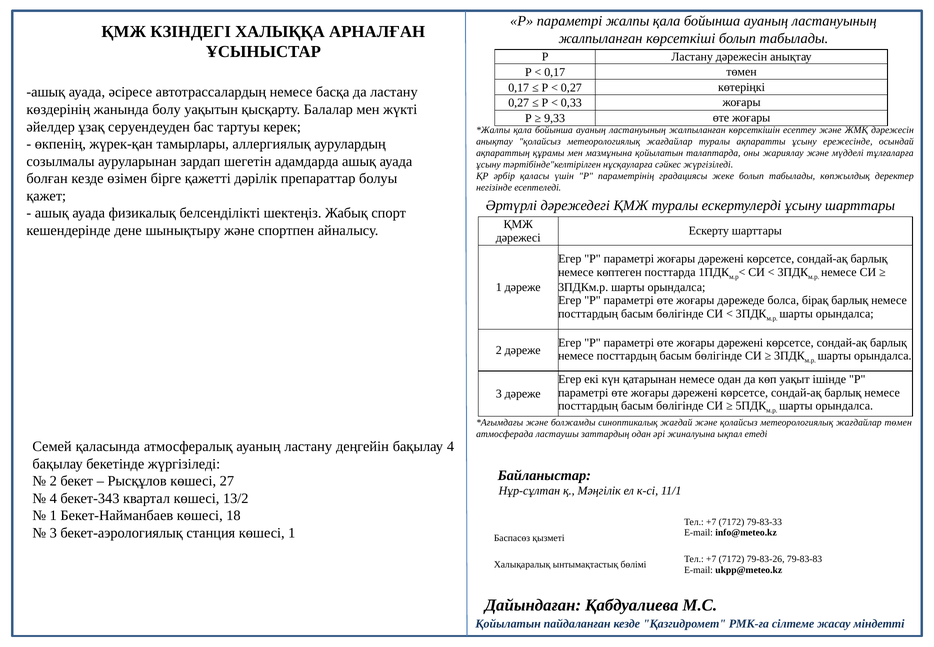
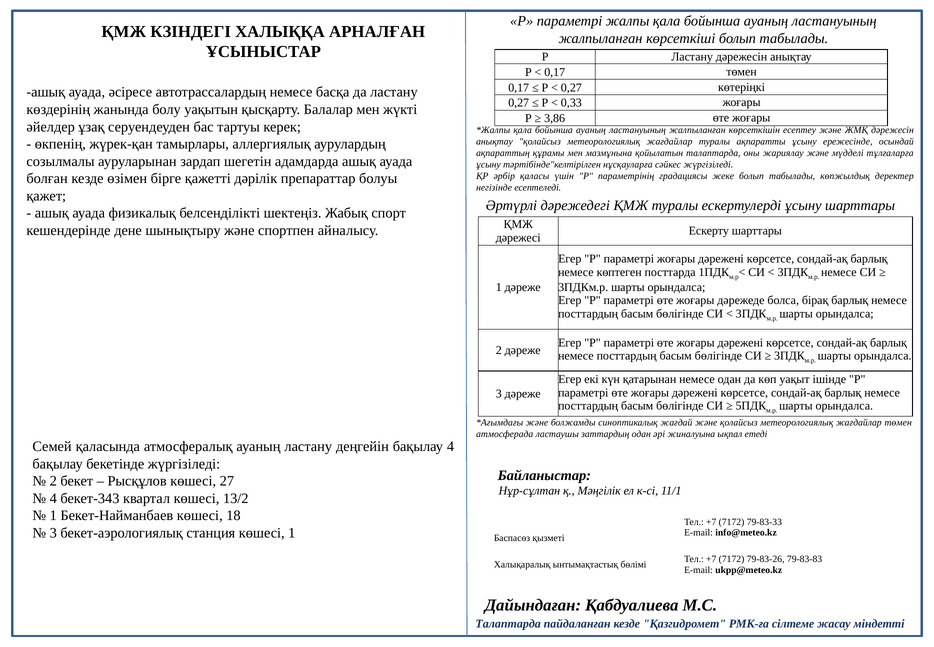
9,33: 9,33 -> 3,86 (555, 118)
Қойылатын: Қойылатын -> Талаптарда (508, 623)
